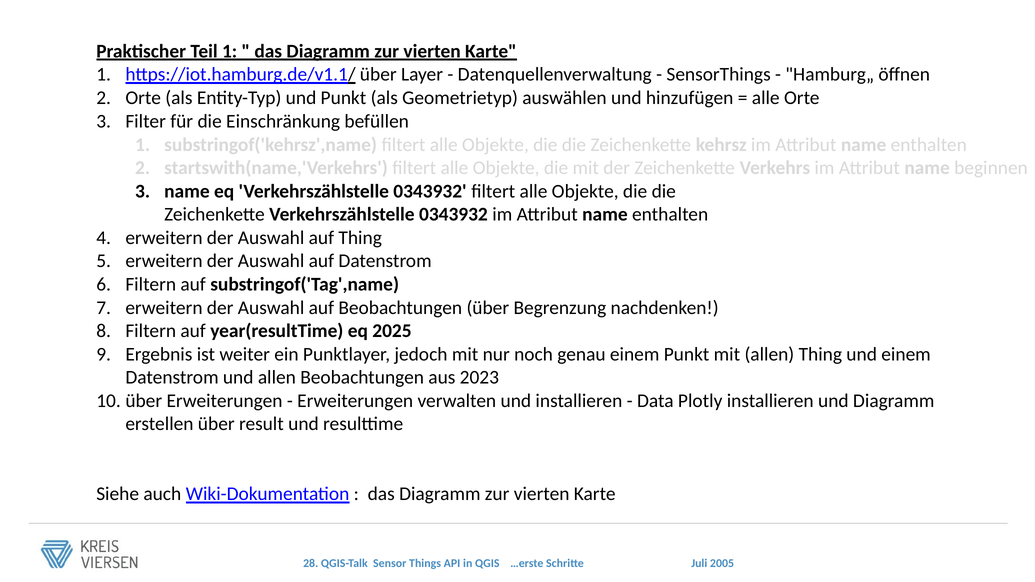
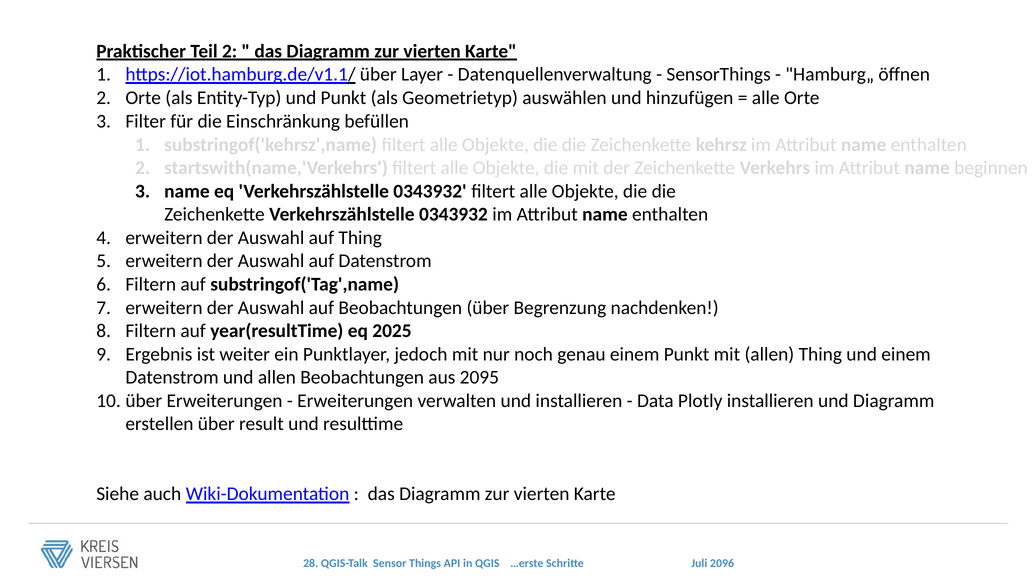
Teil 1: 1 -> 2 (230, 51)
2023: 2023 -> 2095 (479, 378)
2005: 2005 -> 2096 (722, 563)
